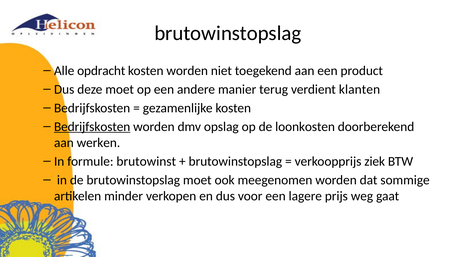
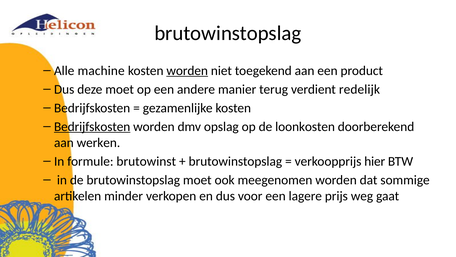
opdracht: opdracht -> machine (101, 70)
worden underline: none -> present (187, 70)
klanten: klanten -> redelijk (359, 89)
ziek: ziek -> hier (375, 161)
